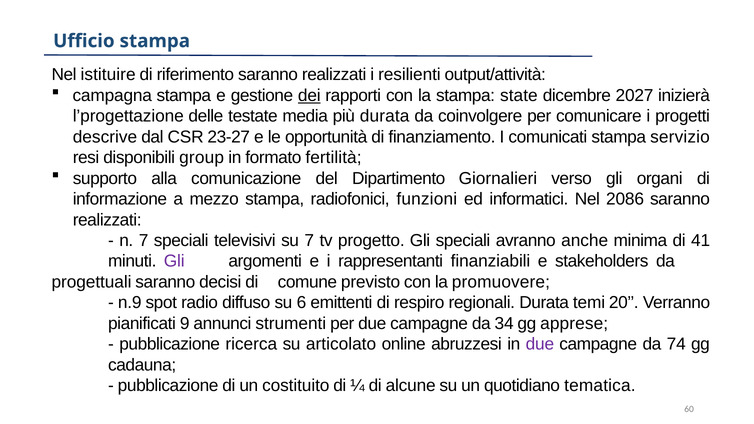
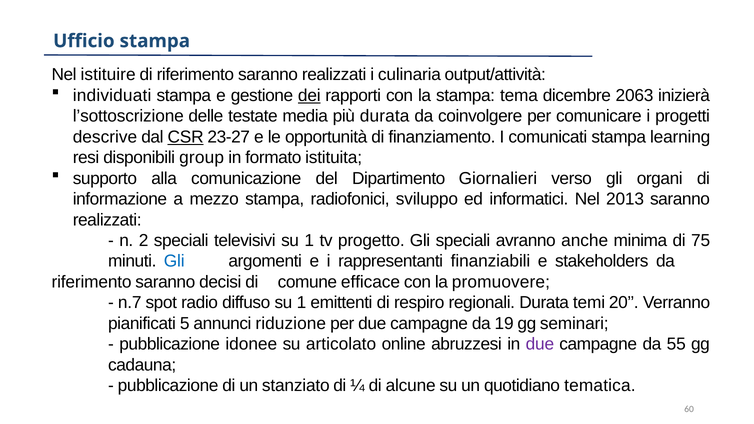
resilienti: resilienti -> culinaria (409, 75)
campagna: campagna -> individuati (112, 96)
state: state -> tema (519, 96)
2027: 2027 -> 2063 (635, 96)
l’progettazione: l’progettazione -> l’sottoscrizione (128, 116)
CSR underline: none -> present (186, 137)
servizio: servizio -> learning (680, 137)
fertilità: fertilità -> istituita (334, 158)
funzioni: funzioni -> sviluppo (427, 199)
2086: 2086 -> 2013 (625, 199)
n 7: 7 -> 2 (144, 241)
televisivi su 7: 7 -> 1 (309, 241)
41: 41 -> 75 (701, 241)
Gli colour: purple -> blue (174, 261)
progettuali: progettuali -> riferimento (92, 282)
previsto: previsto -> efficace (371, 282)
n.9: n.9 -> n.7 (130, 303)
diffuso su 6: 6 -> 1 (301, 303)
9: 9 -> 5 (185, 324)
strumenti: strumenti -> riduzione (291, 324)
34: 34 -> 19 (504, 324)
apprese: apprese -> seminari (574, 324)
ricerca: ricerca -> idonee (251, 344)
74: 74 -> 55 (676, 344)
costituito: costituito -> stanziato (296, 386)
